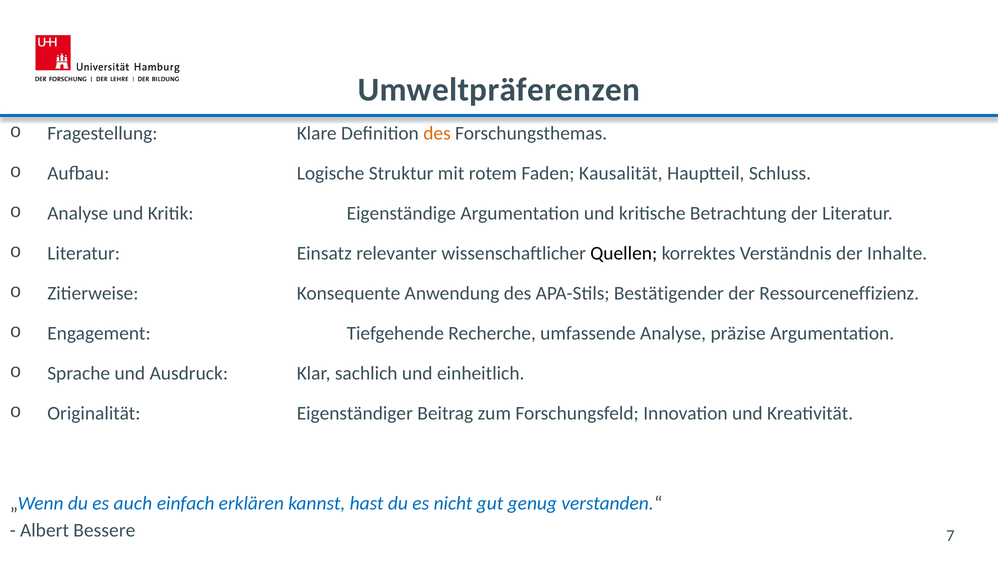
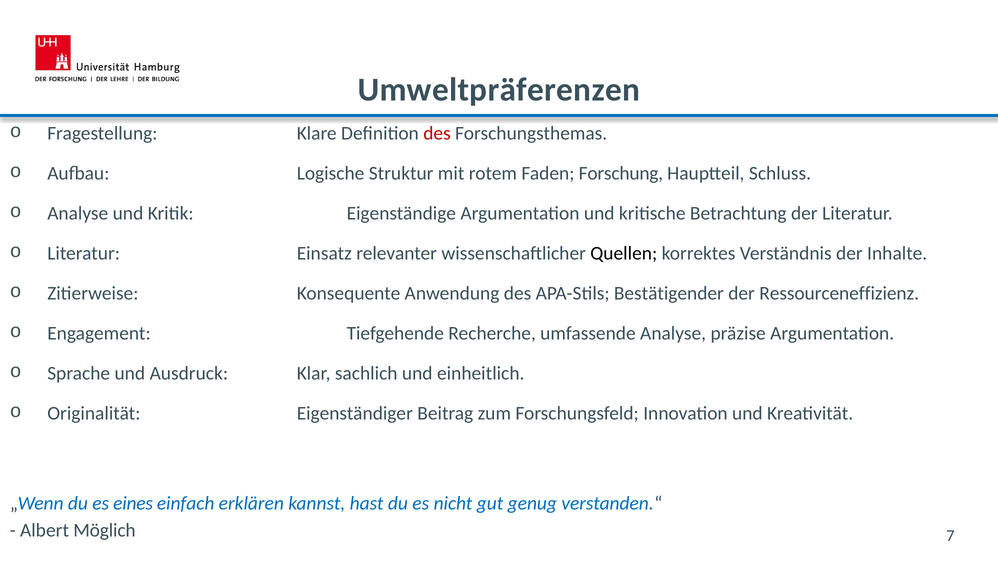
des colour: orange -> red (437, 134)
Kausalität: Kausalität -> Forschung (621, 174)
auch: auch -> eines (133, 504)
Bessere: Bessere -> Möglich (104, 531)
